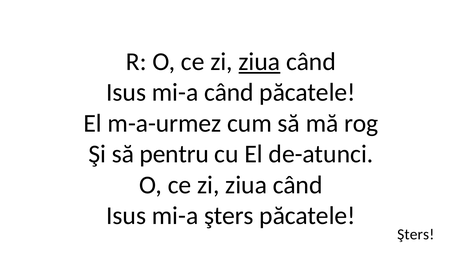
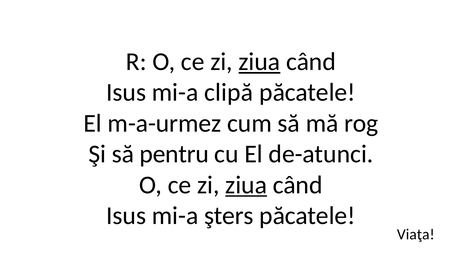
mi-a când: când -> clipă (229, 92)
ziua underline: none -> present (246, 185)
Şters: Şters -> Viaţa (416, 234)
